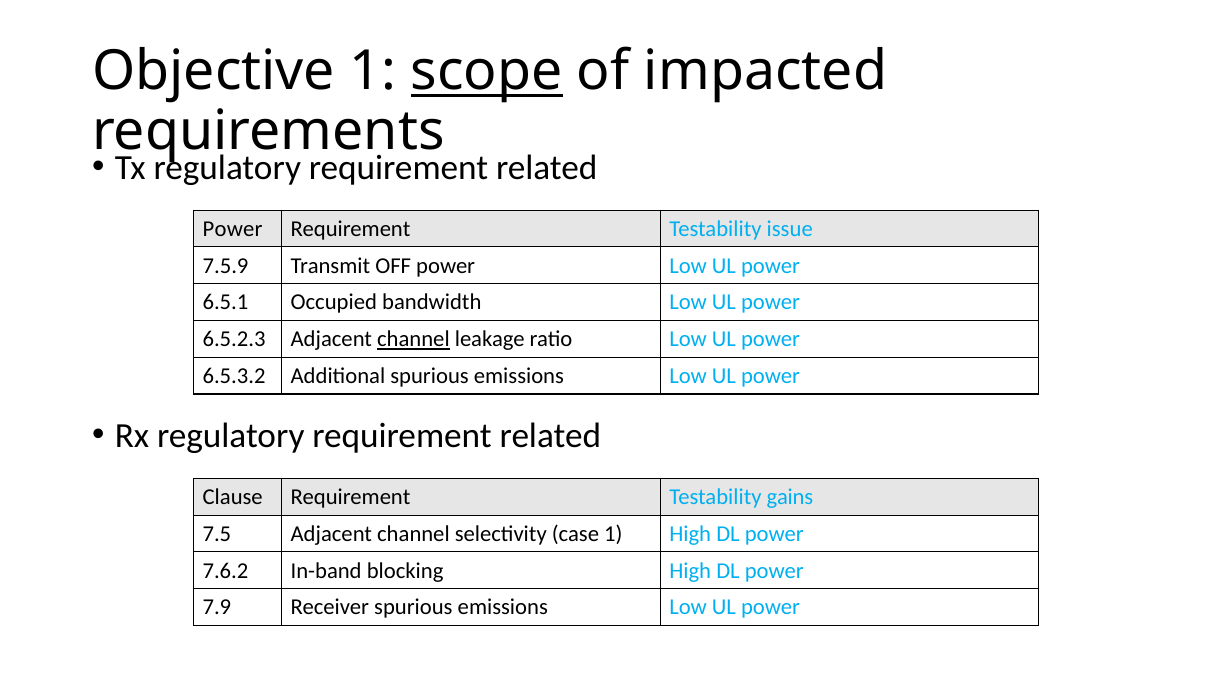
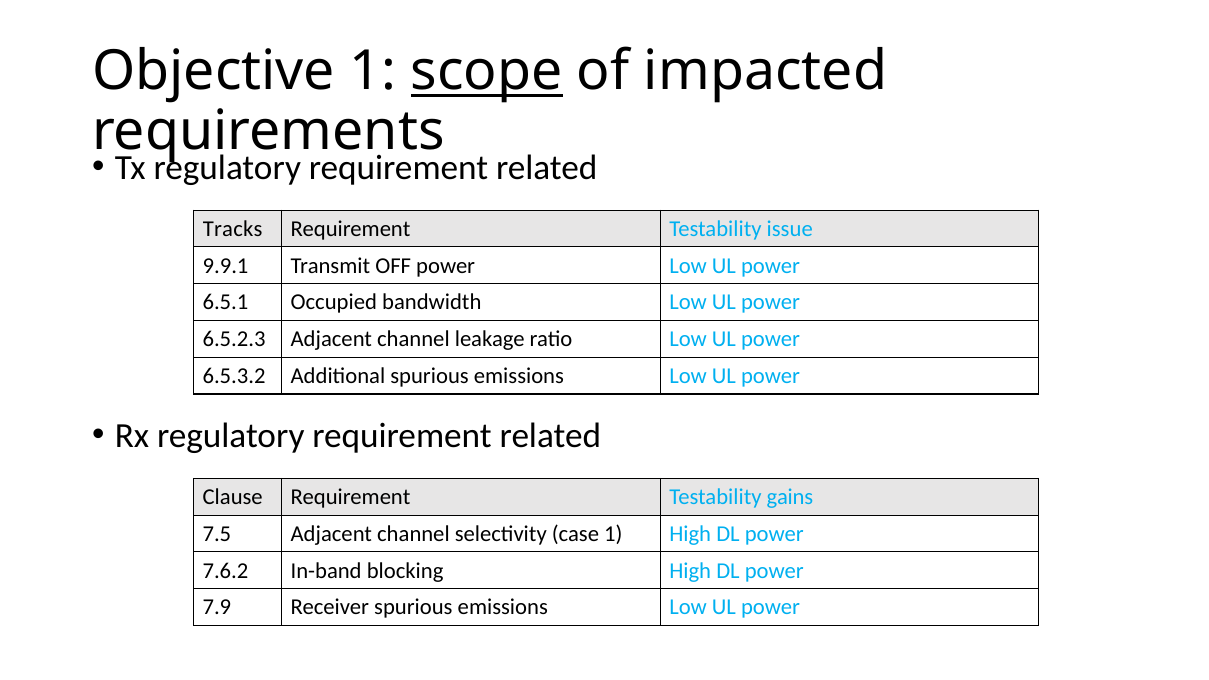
Power: Power -> Tracks (233, 229)
7.5.9: 7.5.9 -> 9.9.1 (226, 266)
channel underline: present -> none (413, 339)
